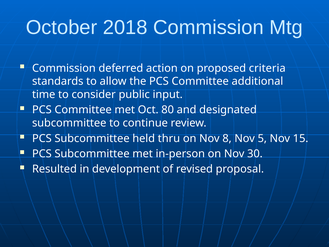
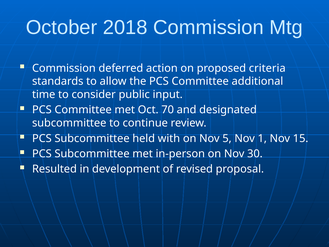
80: 80 -> 70 (168, 110)
thru: thru -> with (169, 138)
8: 8 -> 5 (227, 138)
5: 5 -> 1 (262, 138)
